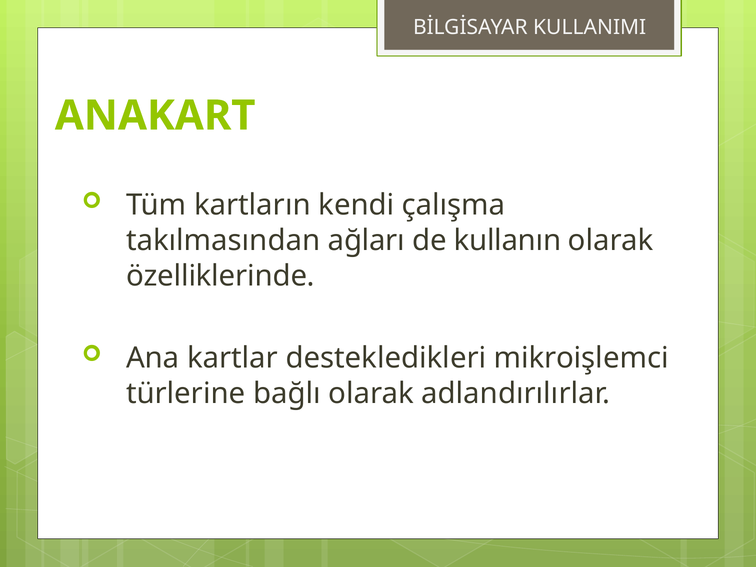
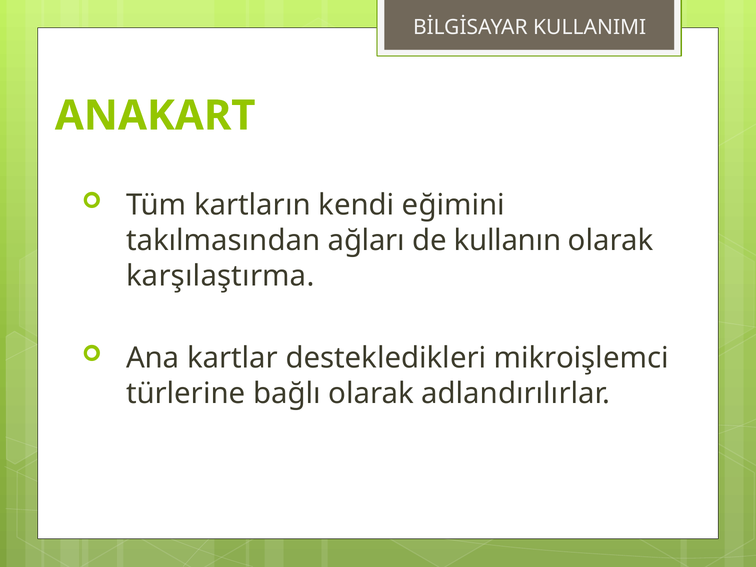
çalışma: çalışma -> eğimini (453, 205)
özelliklerinde: özelliklerinde -> karşılaştırma (220, 276)
